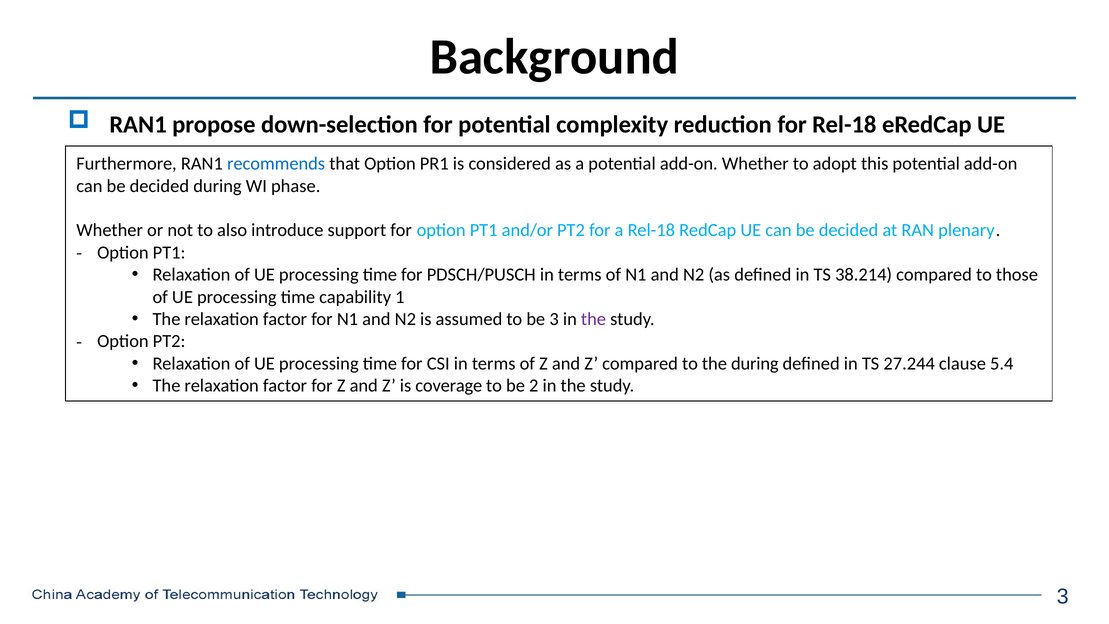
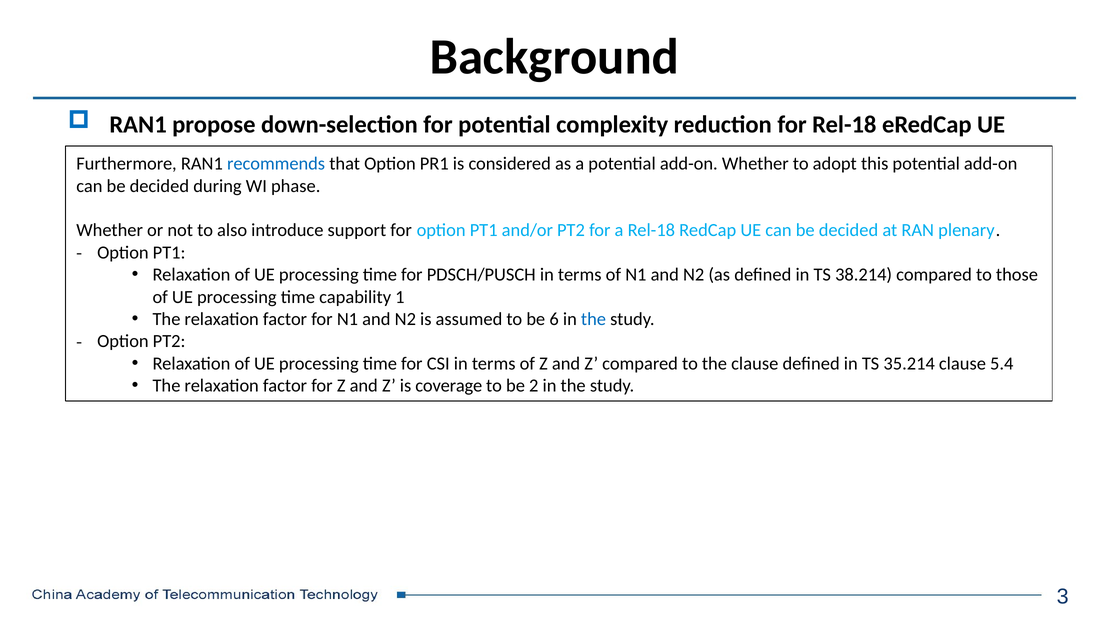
be 3: 3 -> 6 (554, 319)
the colour: purple -> blue (594, 319)
the during: during -> clause (755, 363)
27.244: 27.244 -> 35.214 (909, 363)
